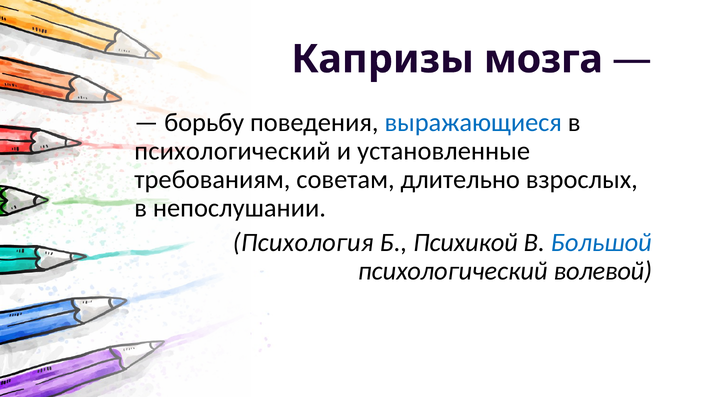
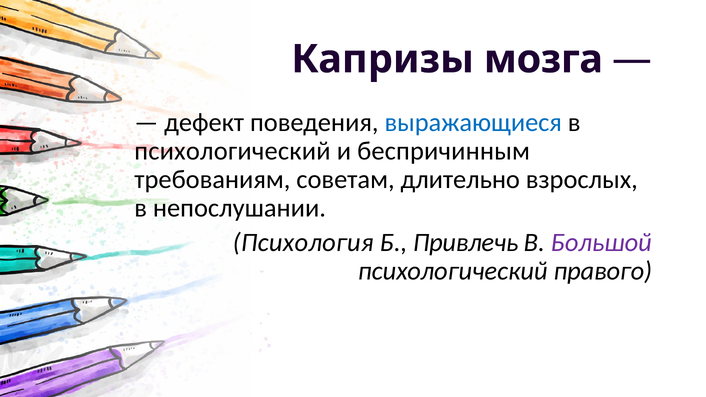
борьбу: борьбу -> дефект (204, 122)
установленные: установленные -> беспричинным (444, 151)
Психикой: Психикой -> Привлечь (466, 242)
Большой colour: blue -> purple (601, 242)
волевой: волевой -> правого (603, 271)
